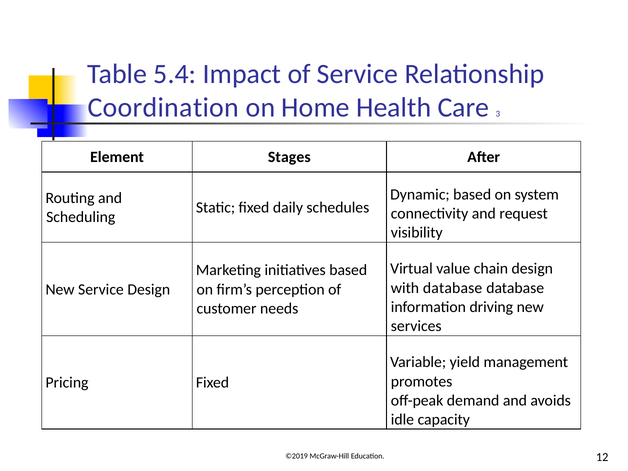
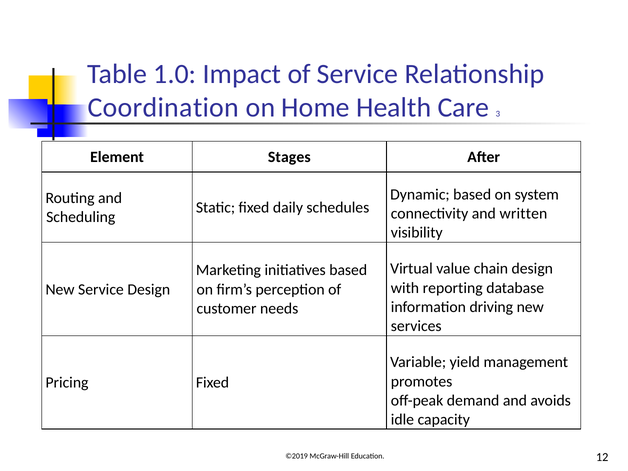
5.4: 5.4 -> 1.0 (175, 74)
request: request -> written (523, 214)
with database: database -> reporting (453, 288)
